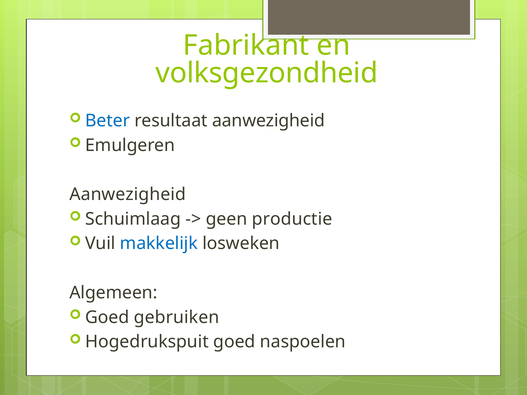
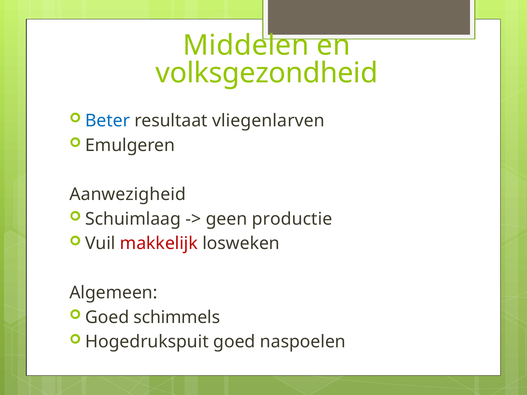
Fabrikant: Fabrikant -> Middelen (246, 46)
resultaat aanwezigheid: aanwezigheid -> vliegenlarven (268, 121)
makkelijk colour: blue -> red (159, 244)
gebruiken: gebruiken -> schimmels (177, 317)
